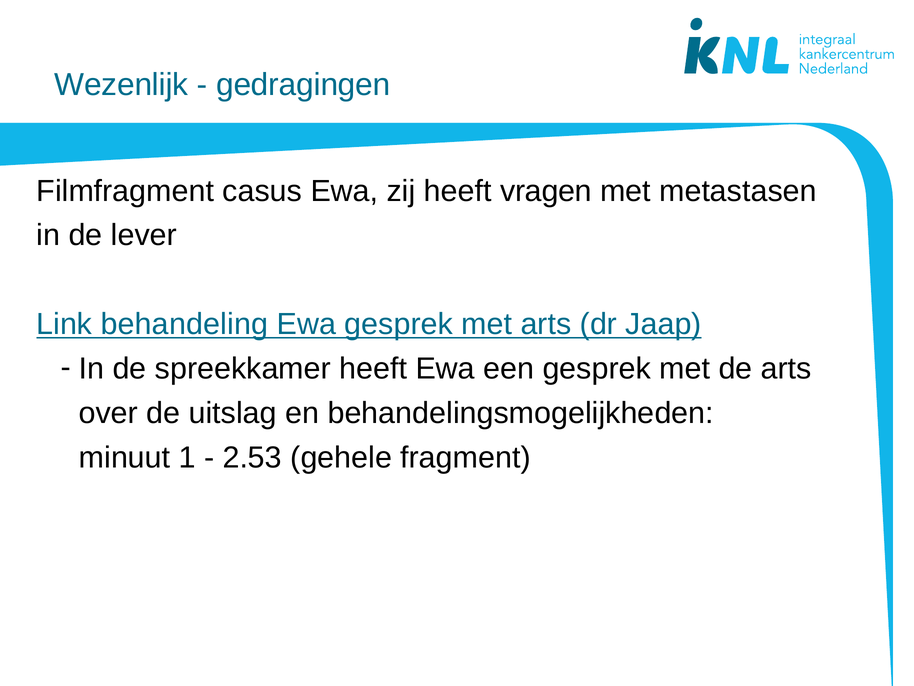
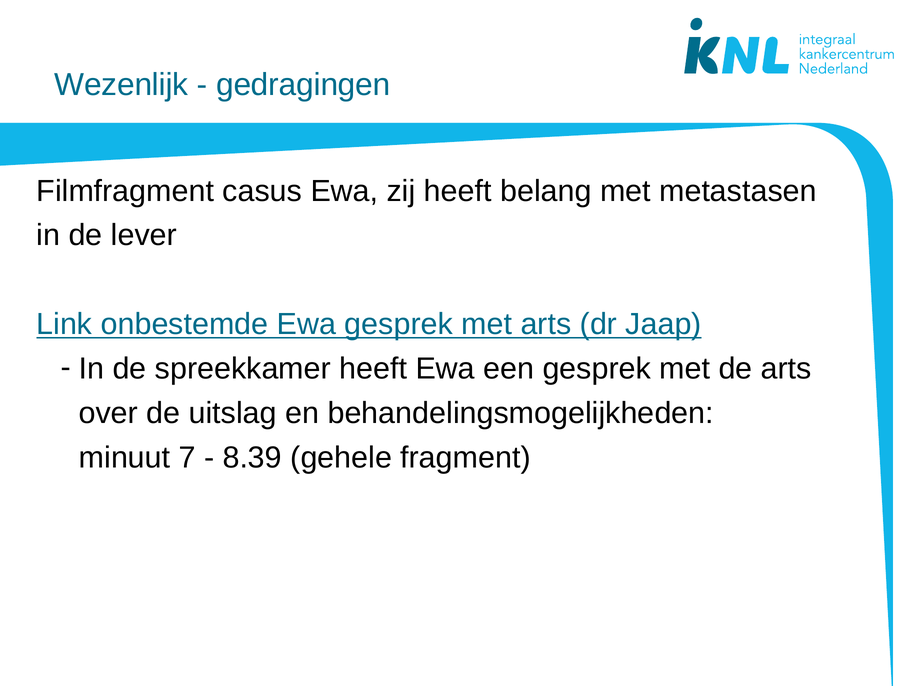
vragen: vragen -> belang (546, 191)
behandeling: behandeling -> onbestemde (185, 324)
1: 1 -> 7 (187, 457)
2.53: 2.53 -> 8.39 (252, 457)
